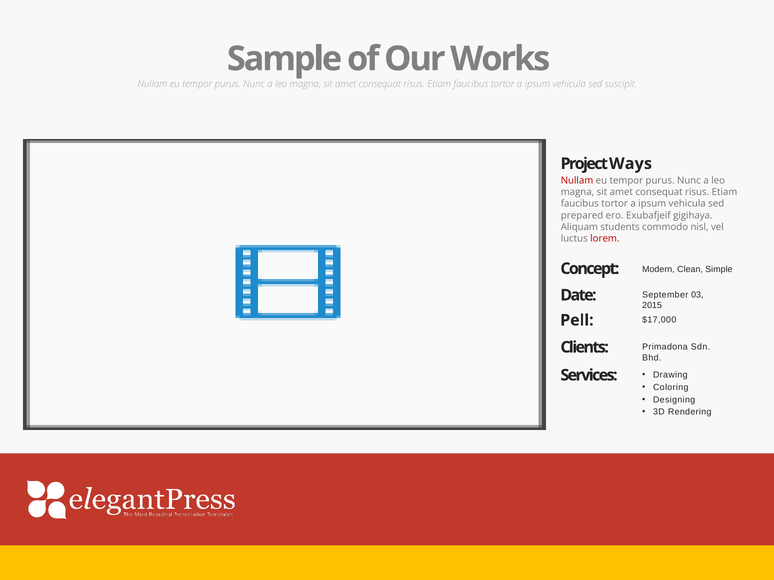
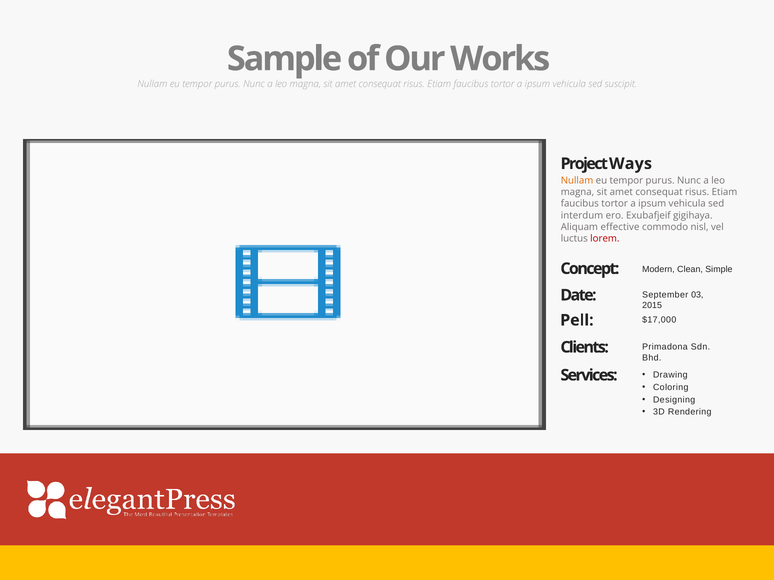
Nullam colour: red -> orange (577, 181)
prepared: prepared -> interdum (582, 216)
students: students -> effective (620, 227)
